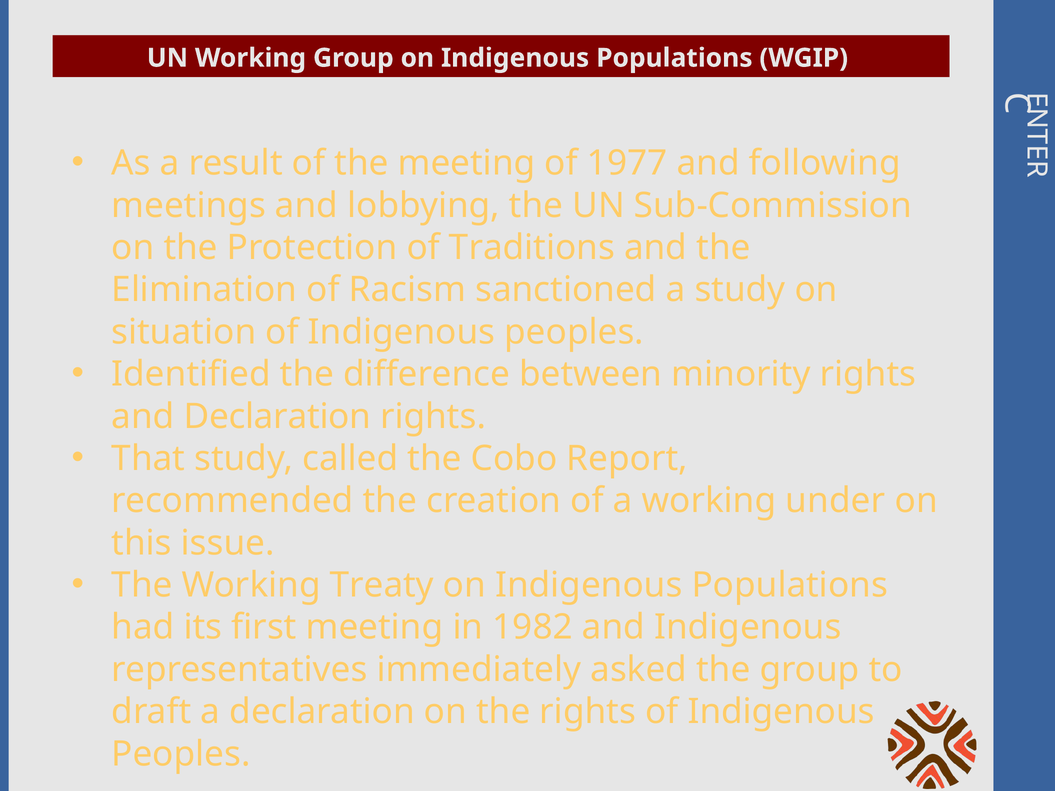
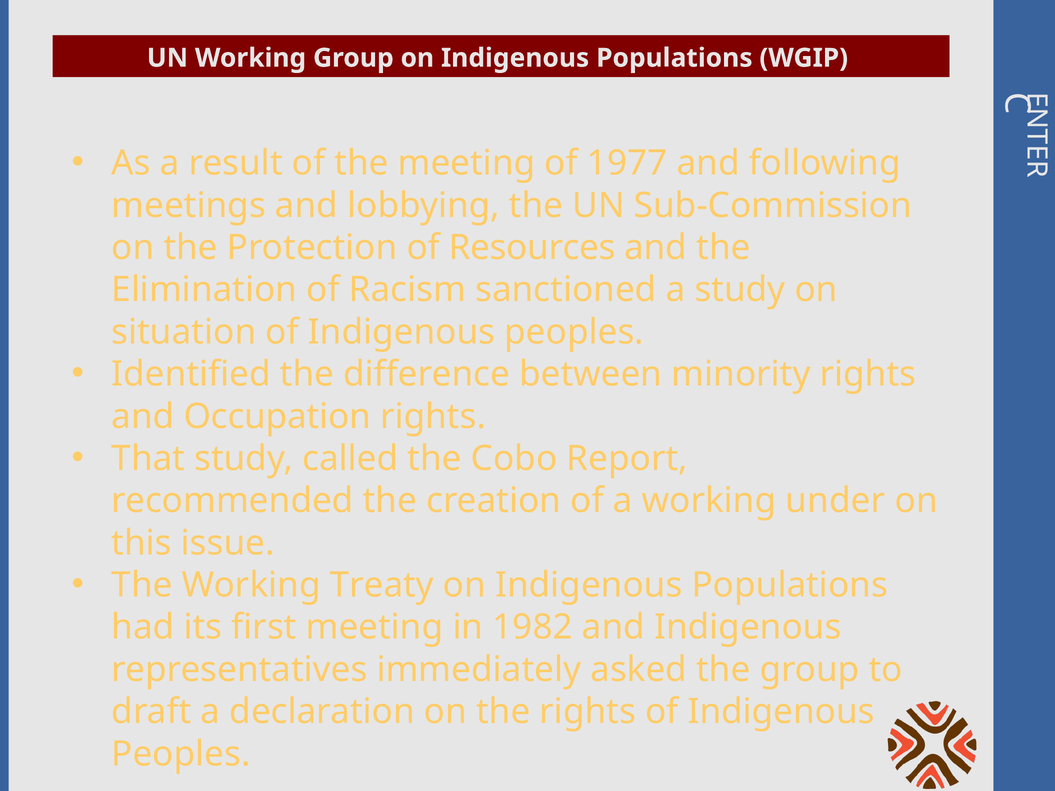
Traditions: Traditions -> Resources (532, 248)
and Declaration: Declaration -> Occupation (277, 417)
